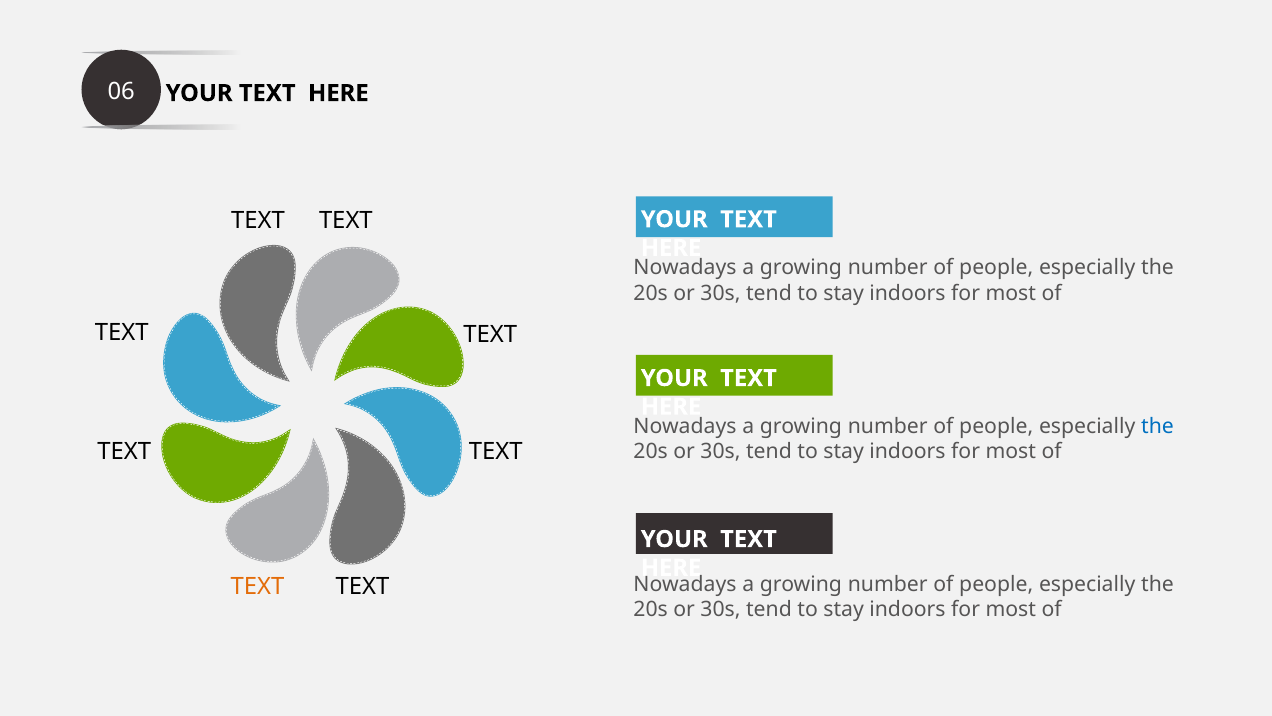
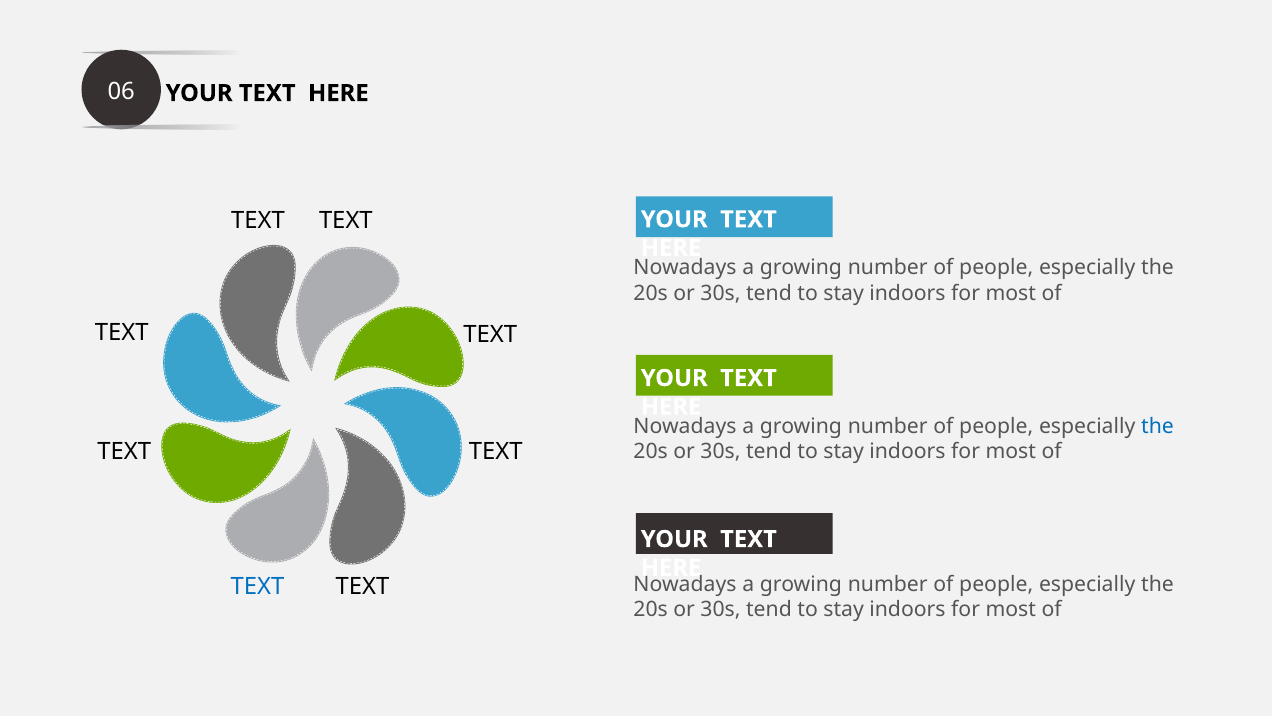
TEXT colour: orange -> blue (258, 586)
